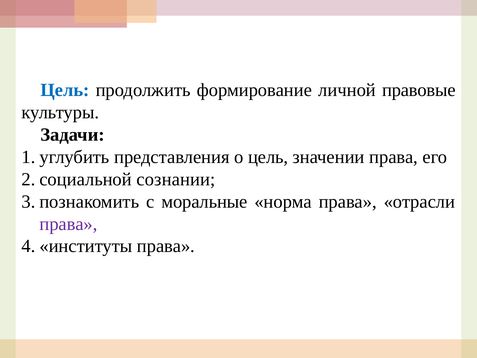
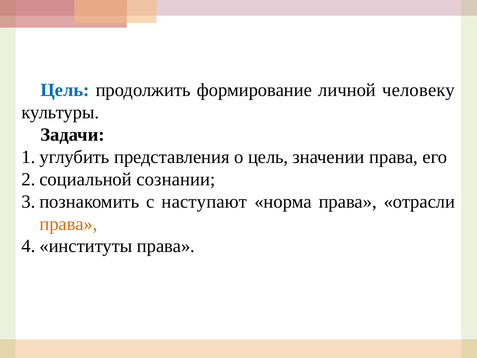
правовые: правовые -> человеку (419, 90)
моральные: моральные -> наступают (204, 201)
права colour: purple -> orange (68, 224)
